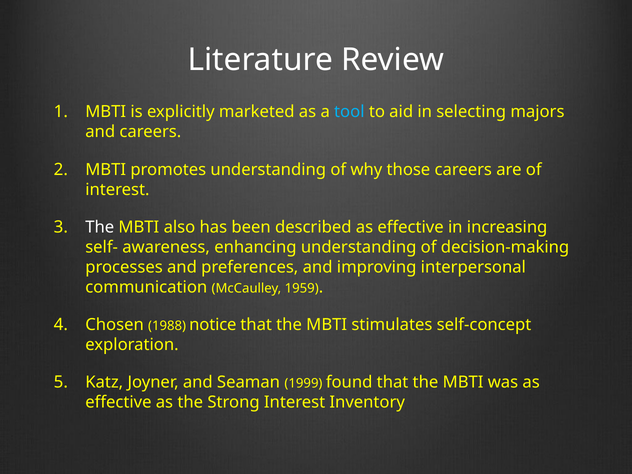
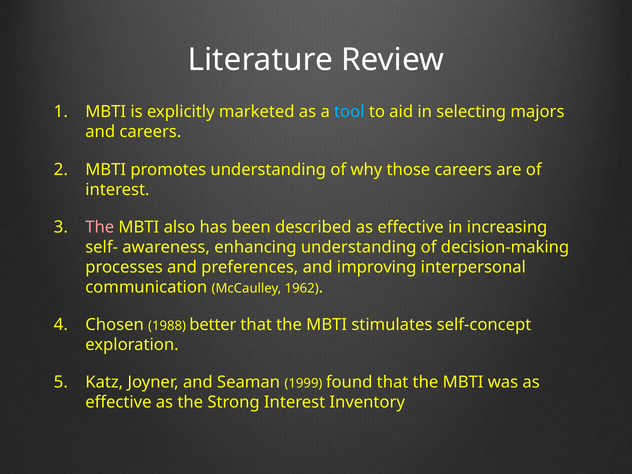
The colour: white -> pink (100, 227)
1959: 1959 -> 1962 (302, 288)
notice: notice -> better (213, 325)
